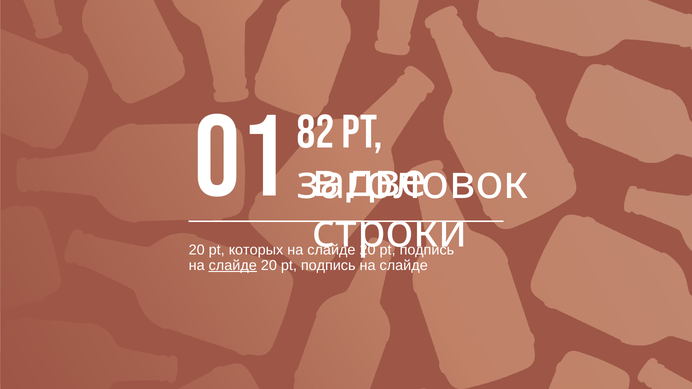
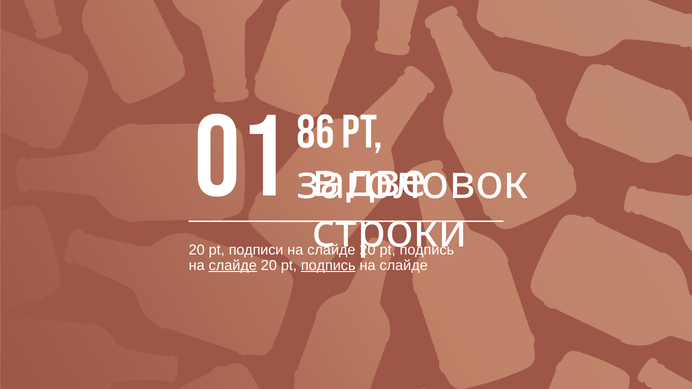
82: 82 -> 86 (316, 132)
которых: которых -> подписи (256, 250)
подпись underline: none -> present (328, 266)
